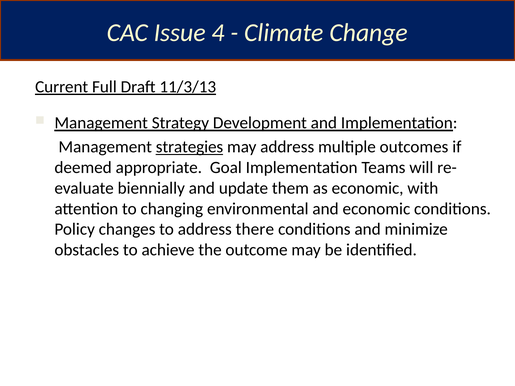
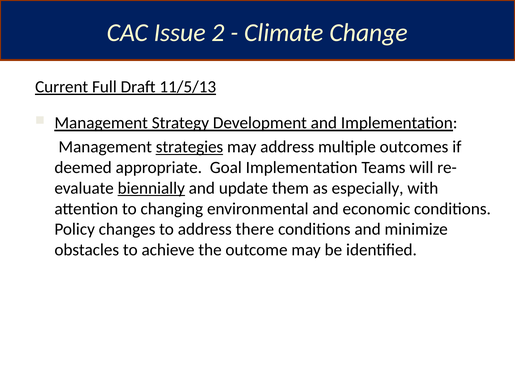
4: 4 -> 2 (218, 33)
11/3/13: 11/3/13 -> 11/5/13 (188, 87)
biennially underline: none -> present (151, 188)
as economic: economic -> especially (368, 188)
